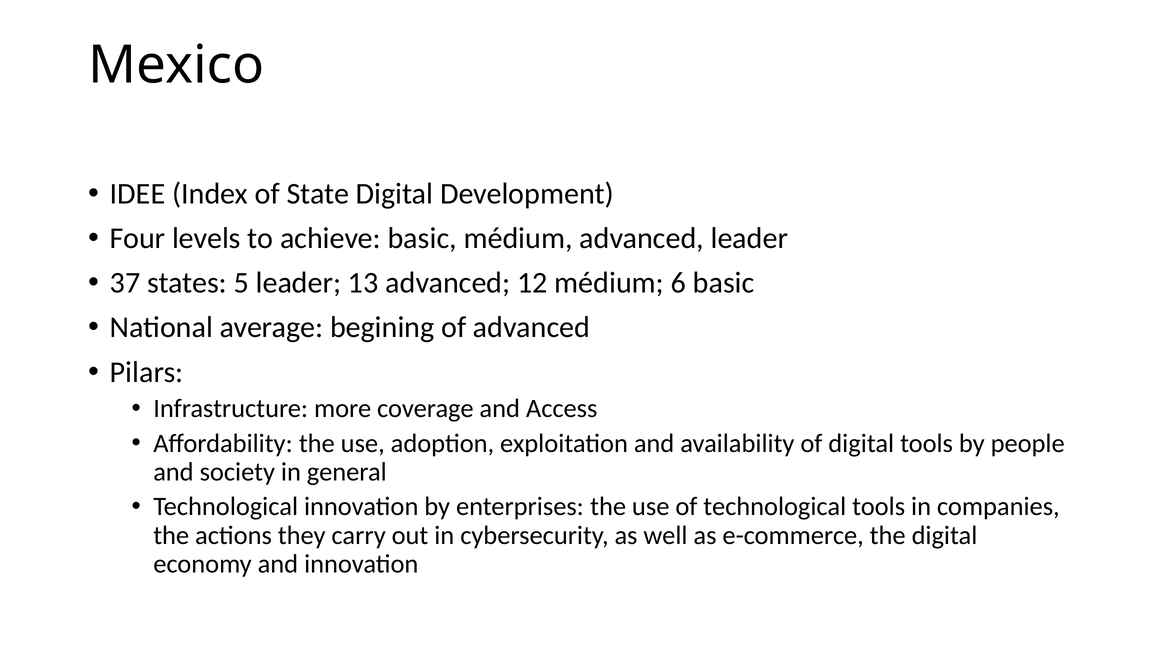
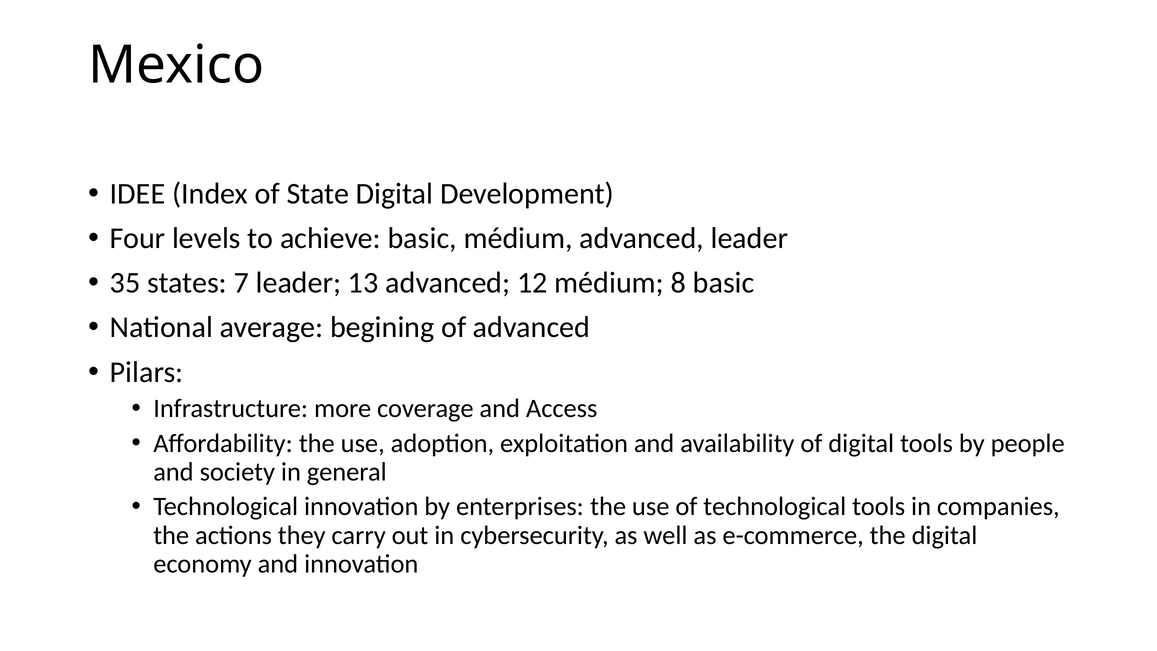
37: 37 -> 35 (125, 283)
5: 5 -> 7 (241, 283)
6: 6 -> 8 (678, 283)
